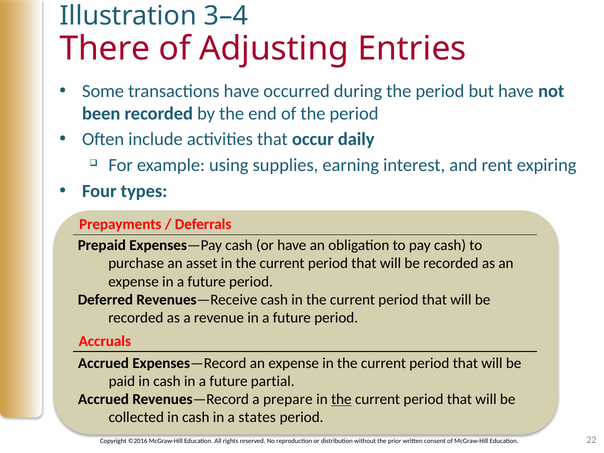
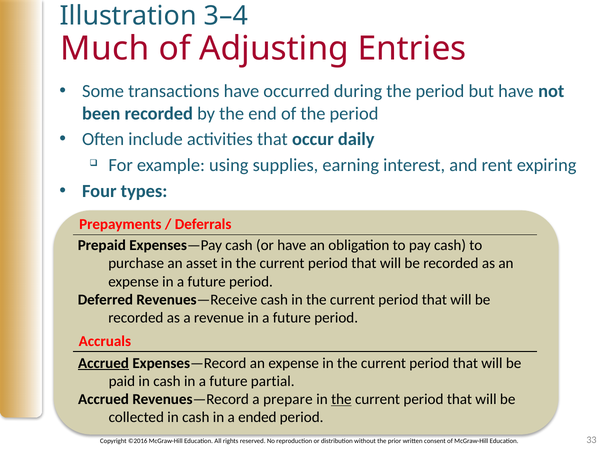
There: There -> Much (105, 49)
Accrued underline: none -> present (104, 363)
states: states -> ended (257, 417)
22: 22 -> 33 (591, 440)
